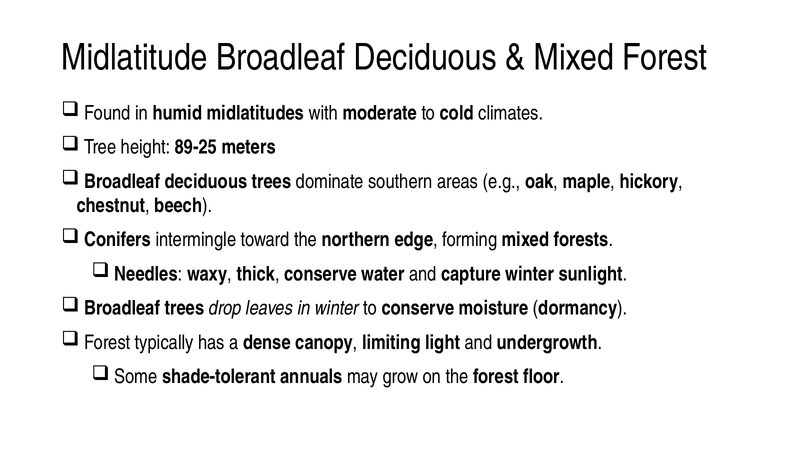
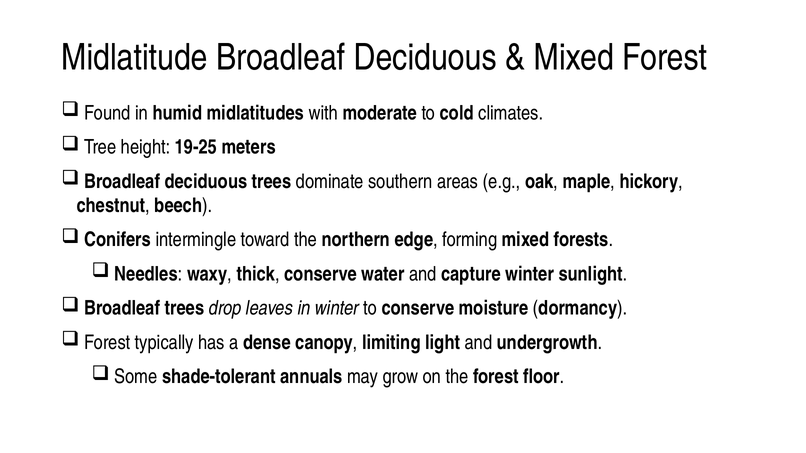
89-25: 89-25 -> 19-25 (196, 147)
